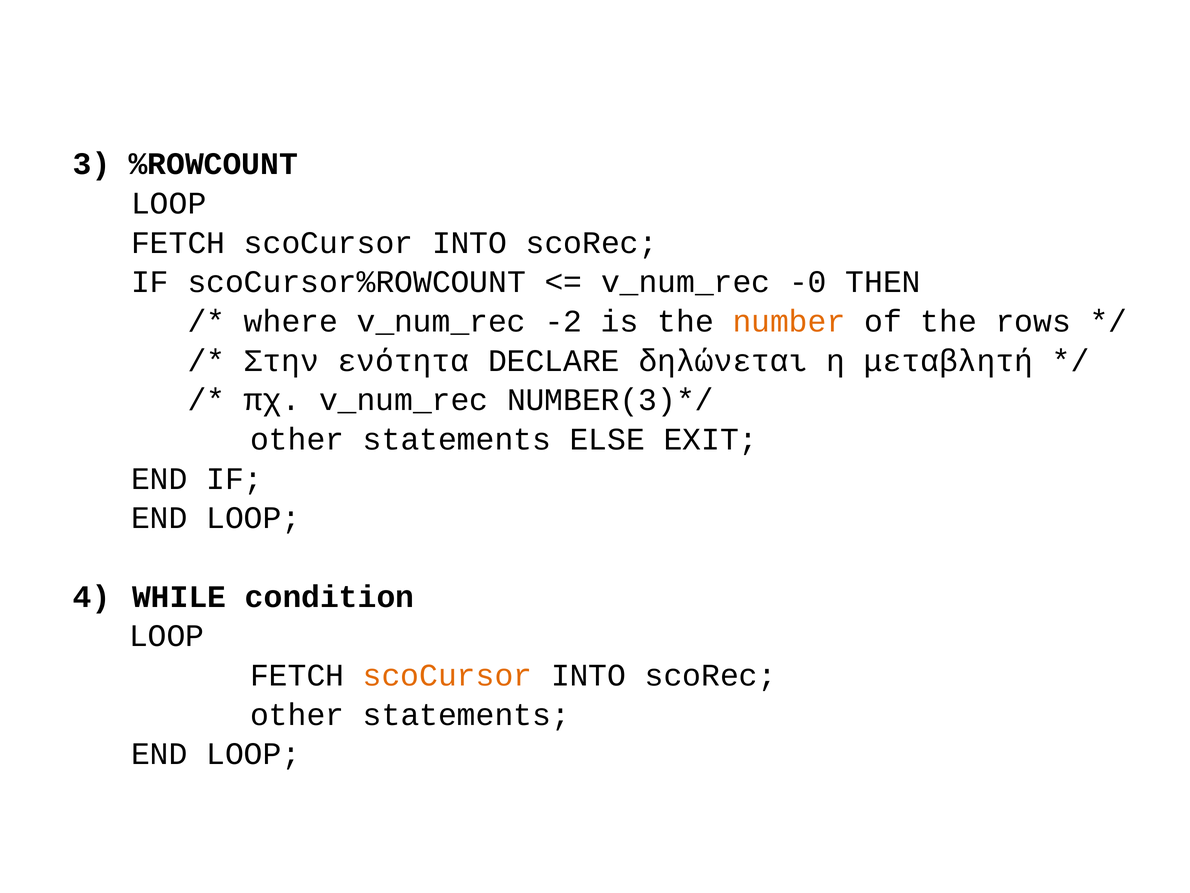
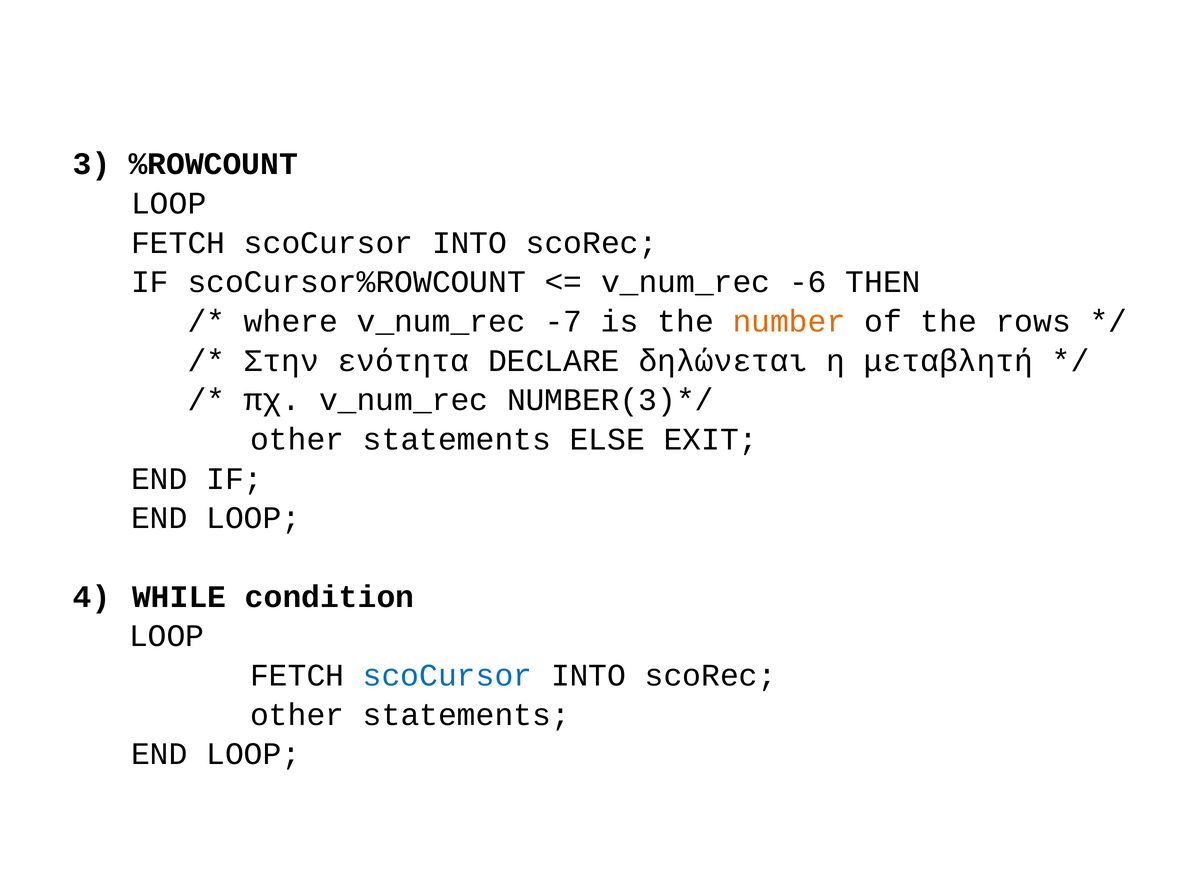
-0: -0 -> -6 (808, 282)
-2: -2 -> -7 (563, 321)
scoCursor colour: orange -> blue (448, 675)
